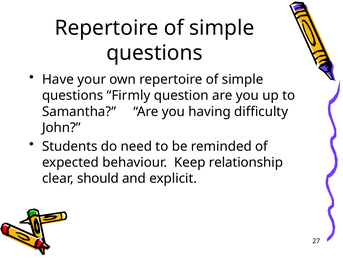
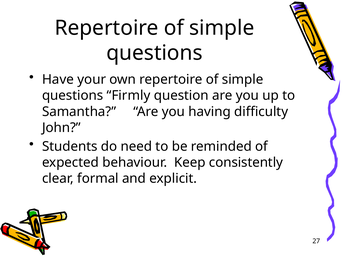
relationship: relationship -> consistently (246, 162)
should: should -> formal (98, 178)
